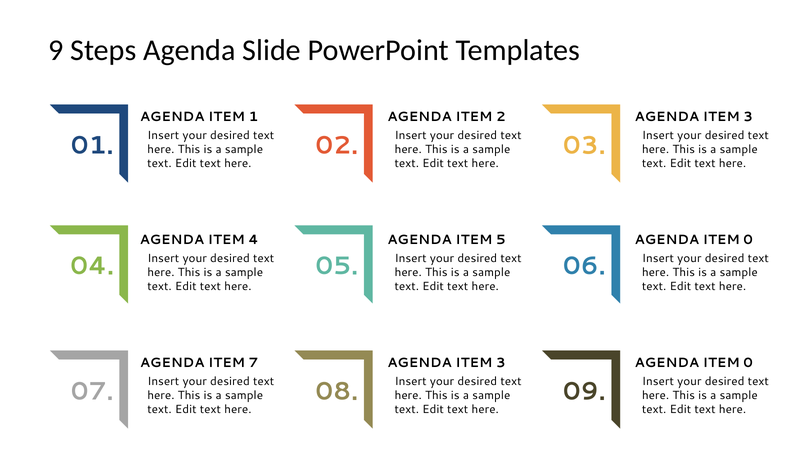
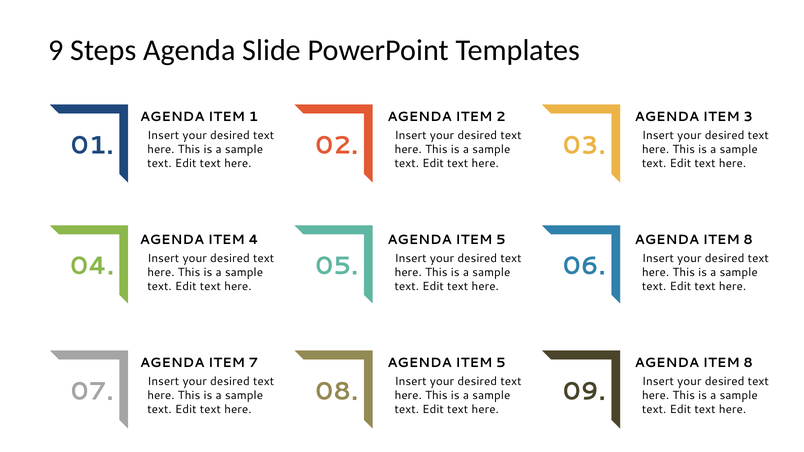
0: 0 -> 8 (748, 240)
3: 3 -> 5 (501, 363)
0: 0 -> 8 (748, 363)
